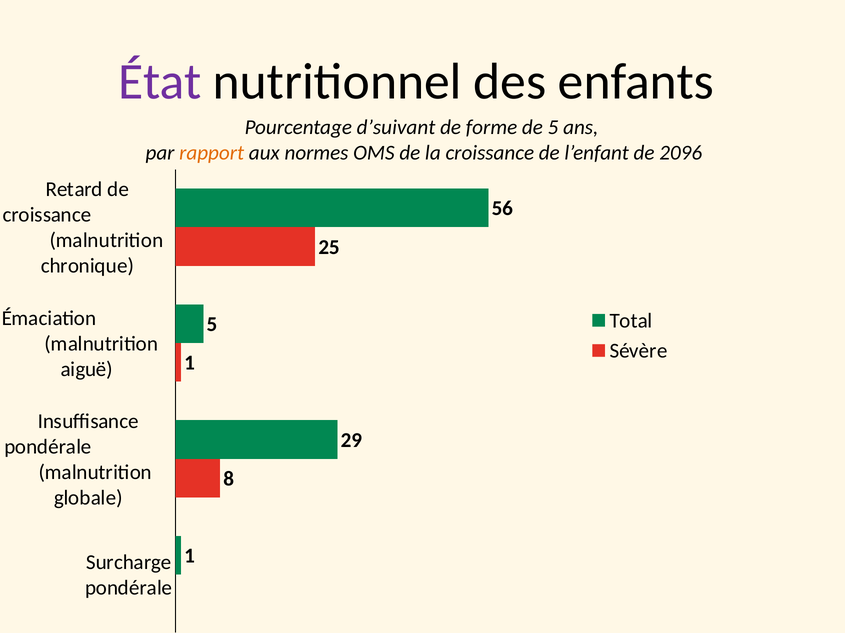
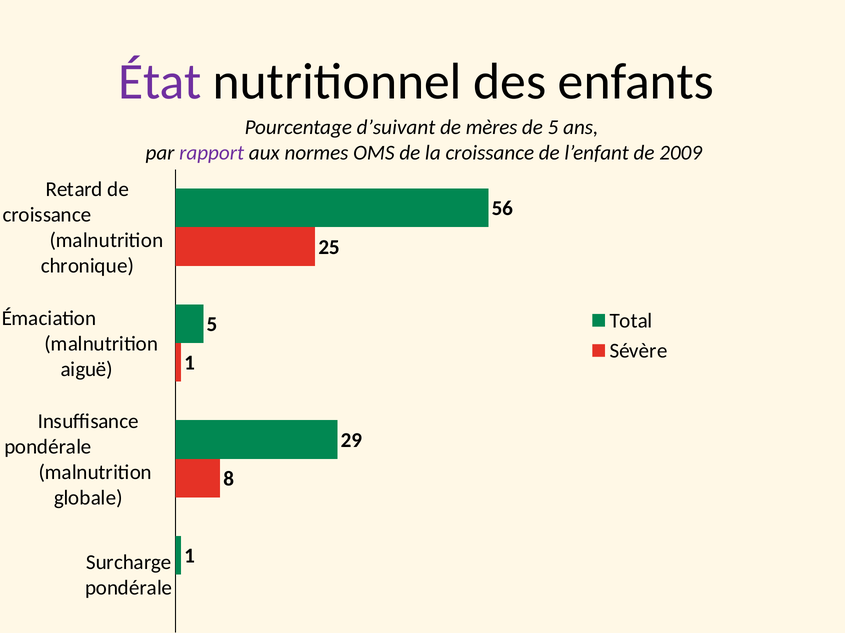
forme: forme -> mères (492, 128)
rapport colour: orange -> purple (212, 153)
2096: 2096 -> 2009 (681, 153)
